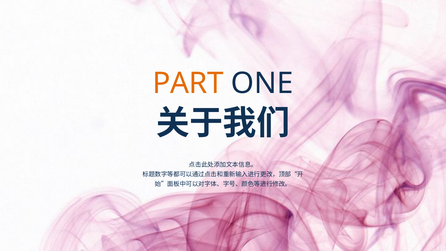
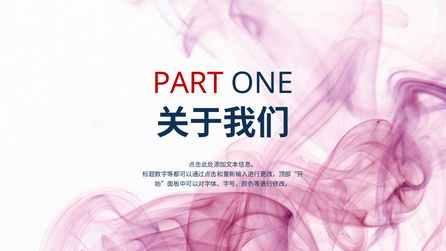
PART colour: orange -> red (188, 83)
